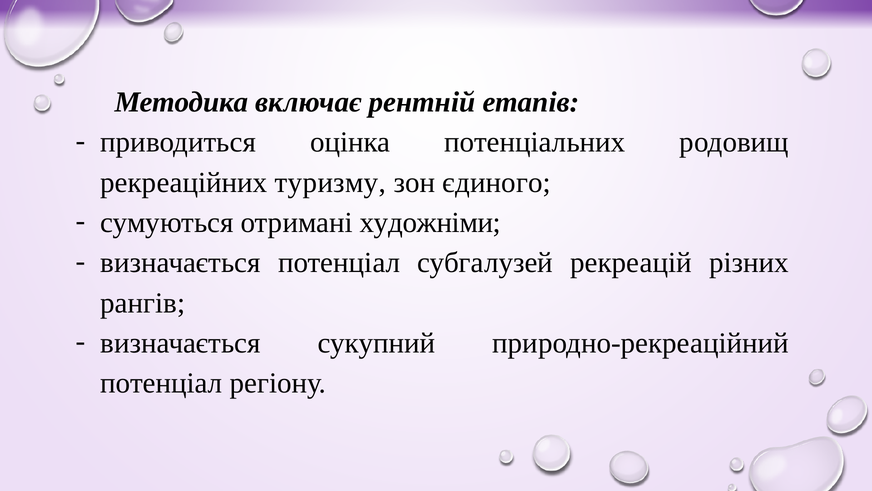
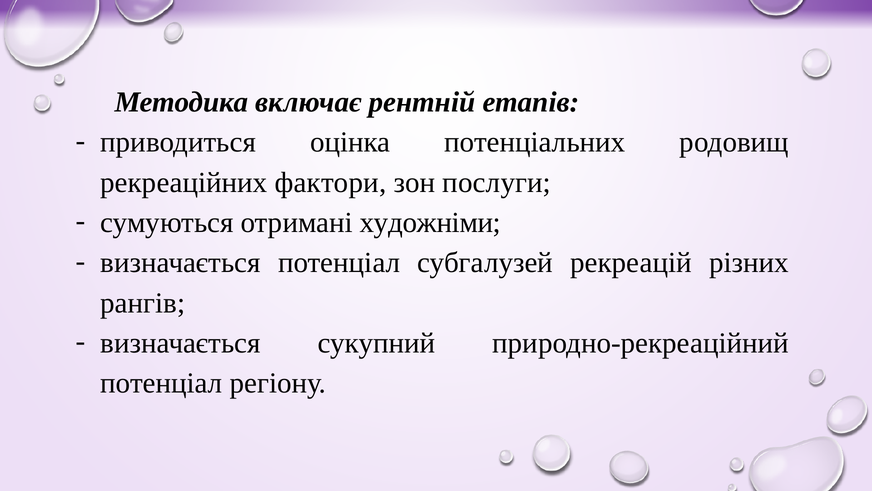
туризму: туризму -> фактори (331, 182)
єдиного: єдиного -> послуги (497, 182)
